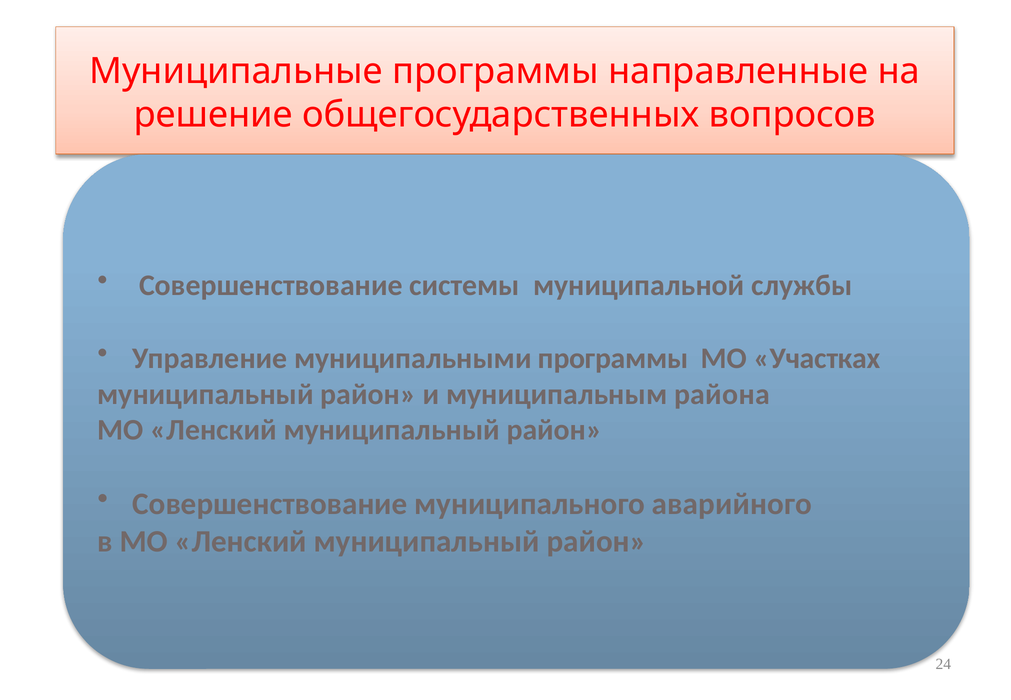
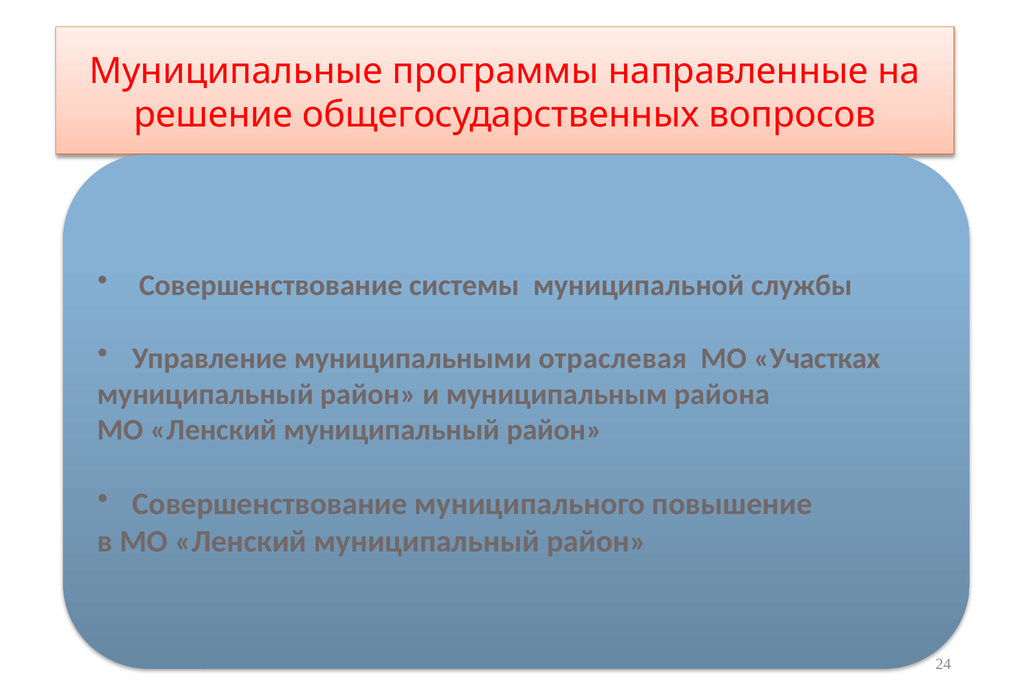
муниципальными программы: программы -> отраслевая (613, 358)
аварийного: аварийного -> повышение (732, 504)
